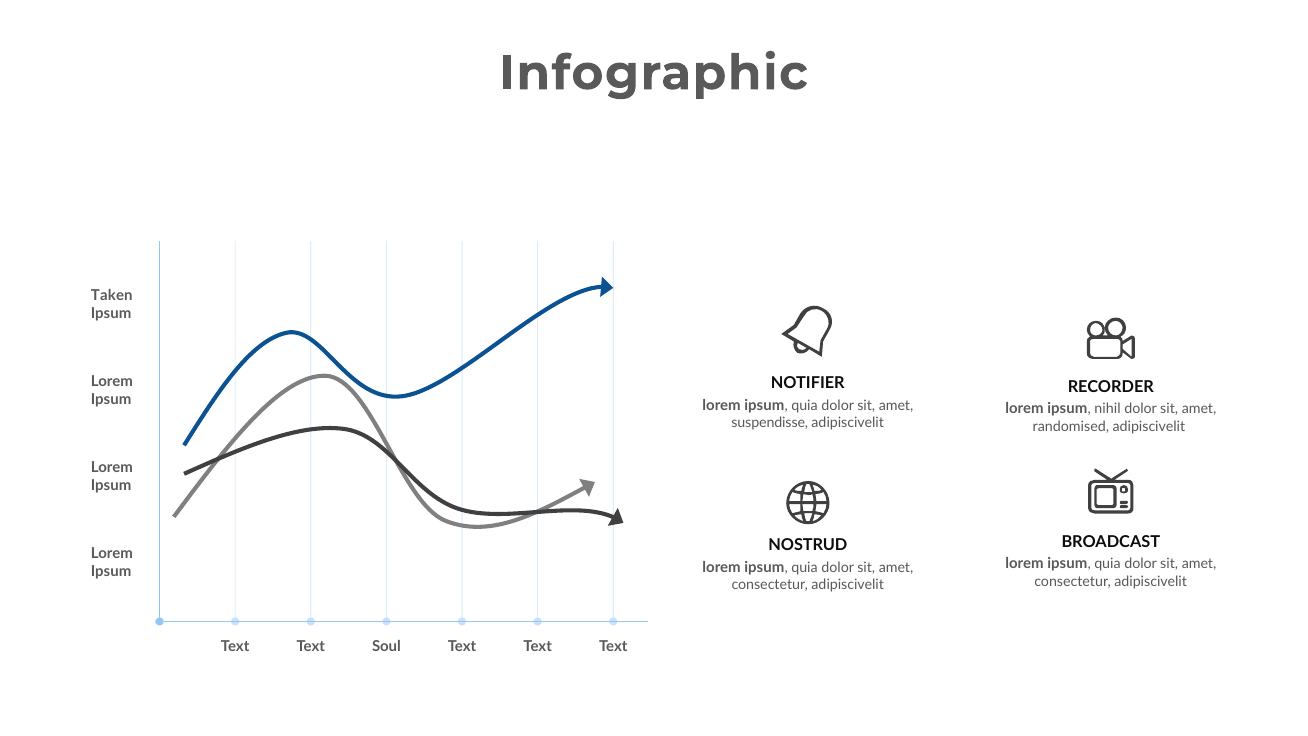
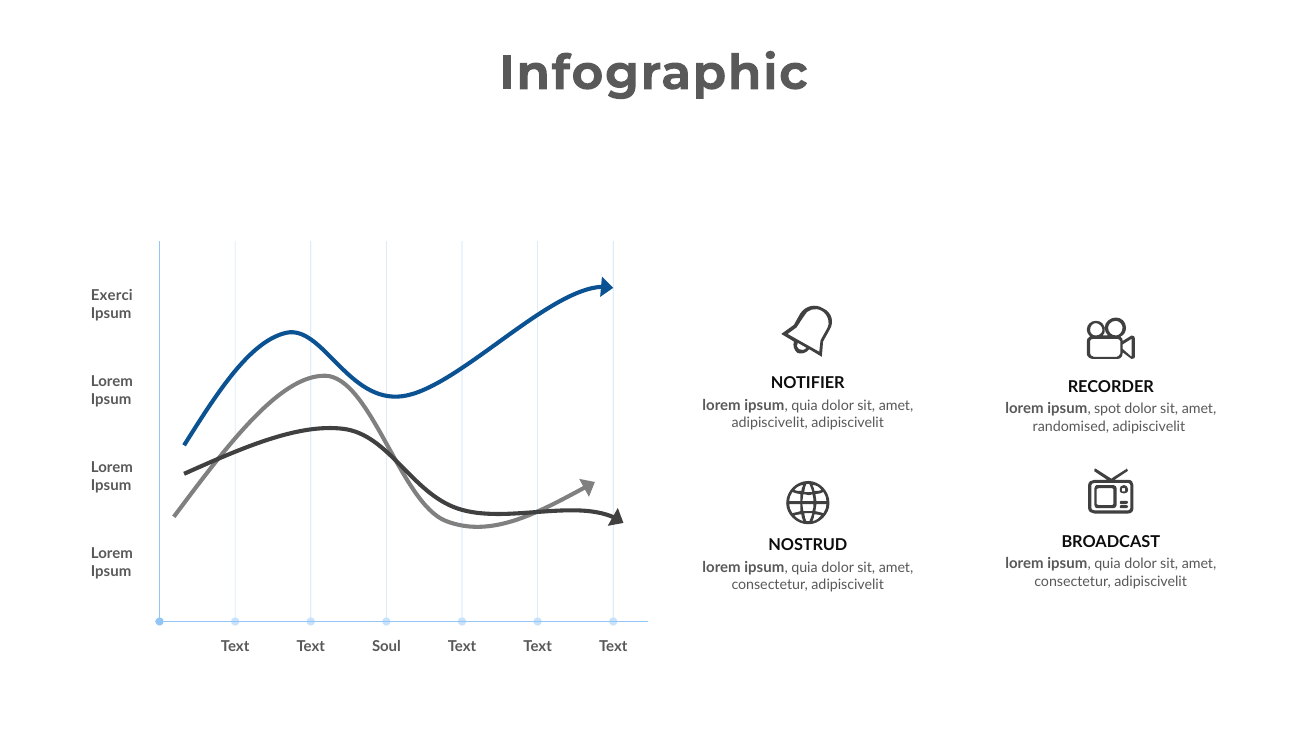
Taken: Taken -> Exerci (112, 296)
nihil: nihil -> spot (1108, 409)
suspendisse: suspendisse -> adipiscivelit (770, 422)
